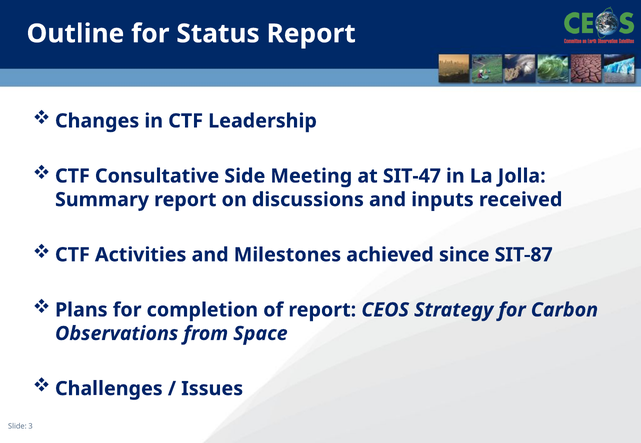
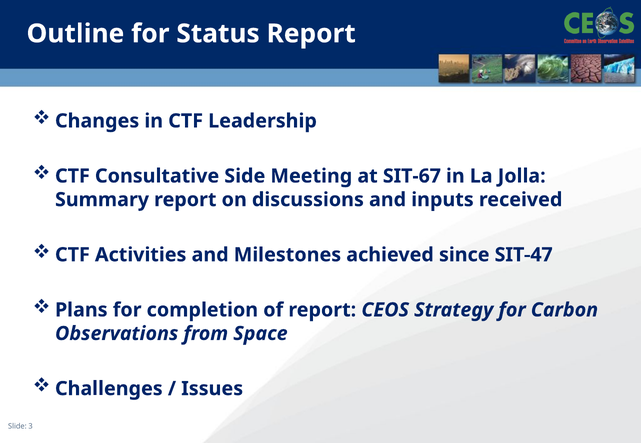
SIT-47: SIT-47 -> SIT-67 (412, 176)
SIT-87: SIT-87 -> SIT-47 (524, 255)
